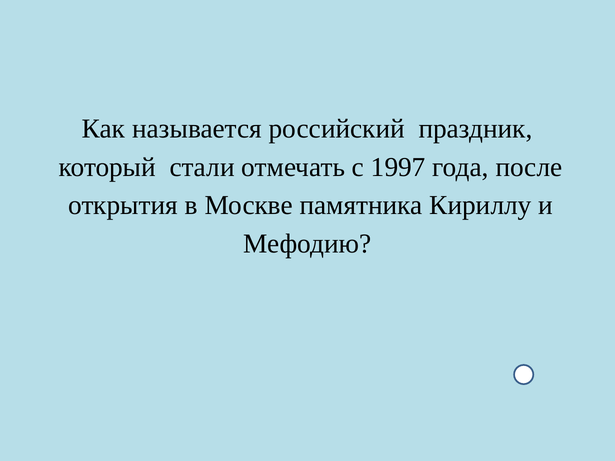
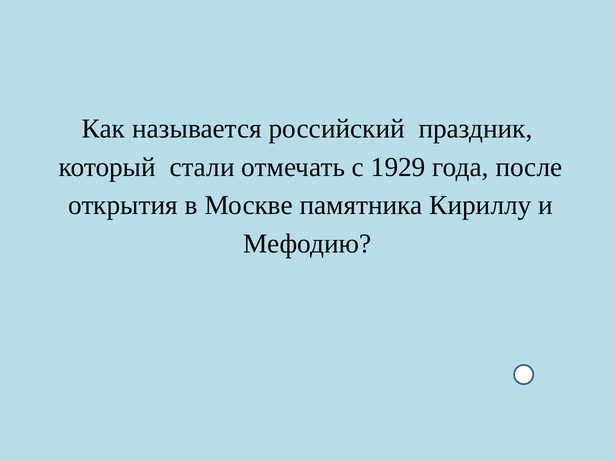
1997: 1997 -> 1929 (398, 167)
